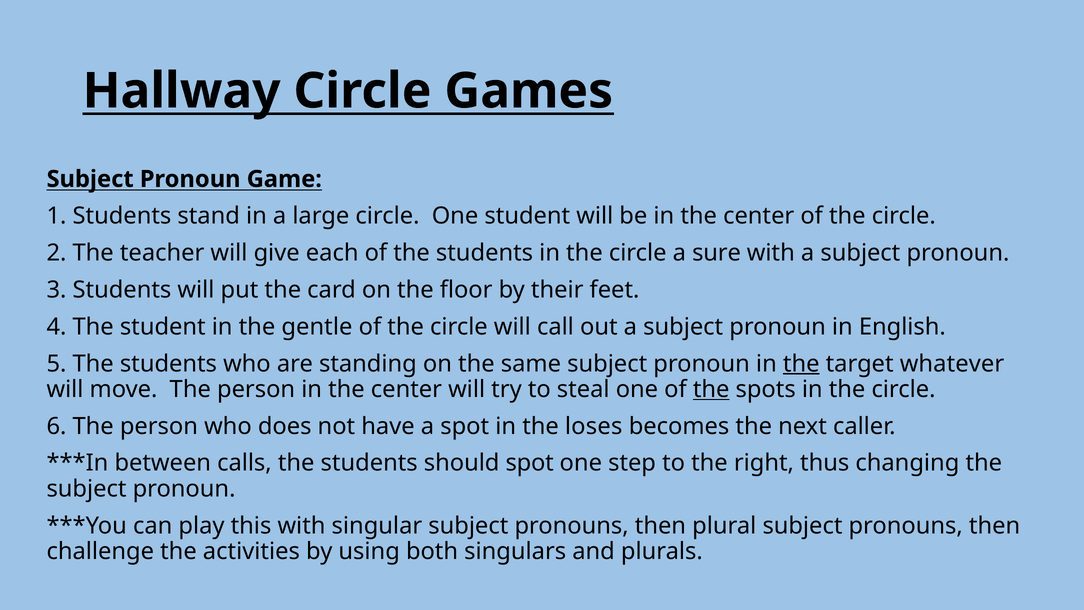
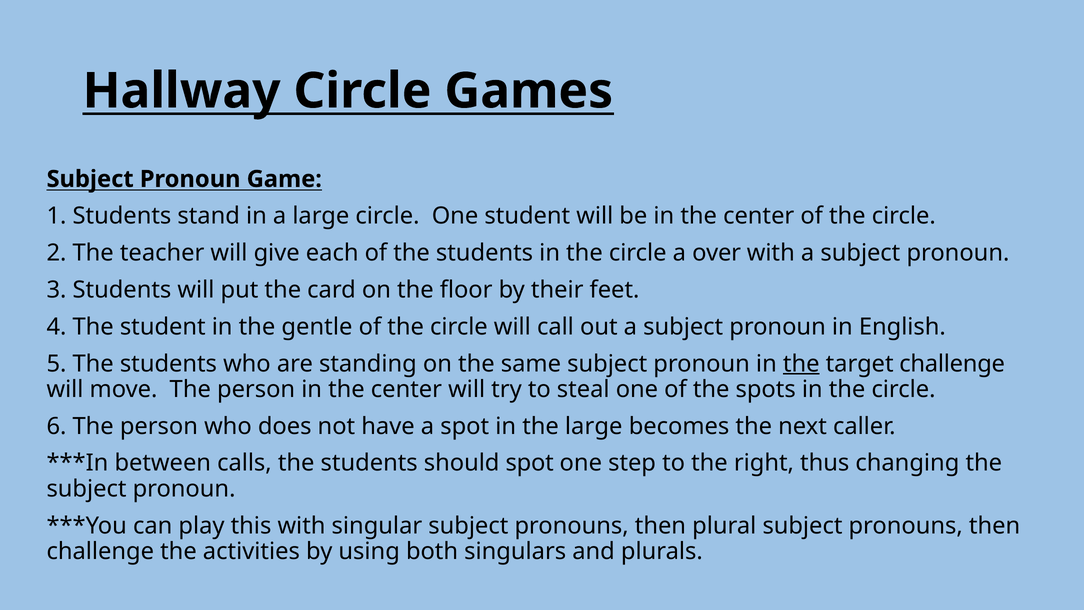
sure: sure -> over (717, 253)
target whatever: whatever -> challenge (952, 364)
the underline: present -> none (711, 389)
the loses: loses -> large (594, 426)
